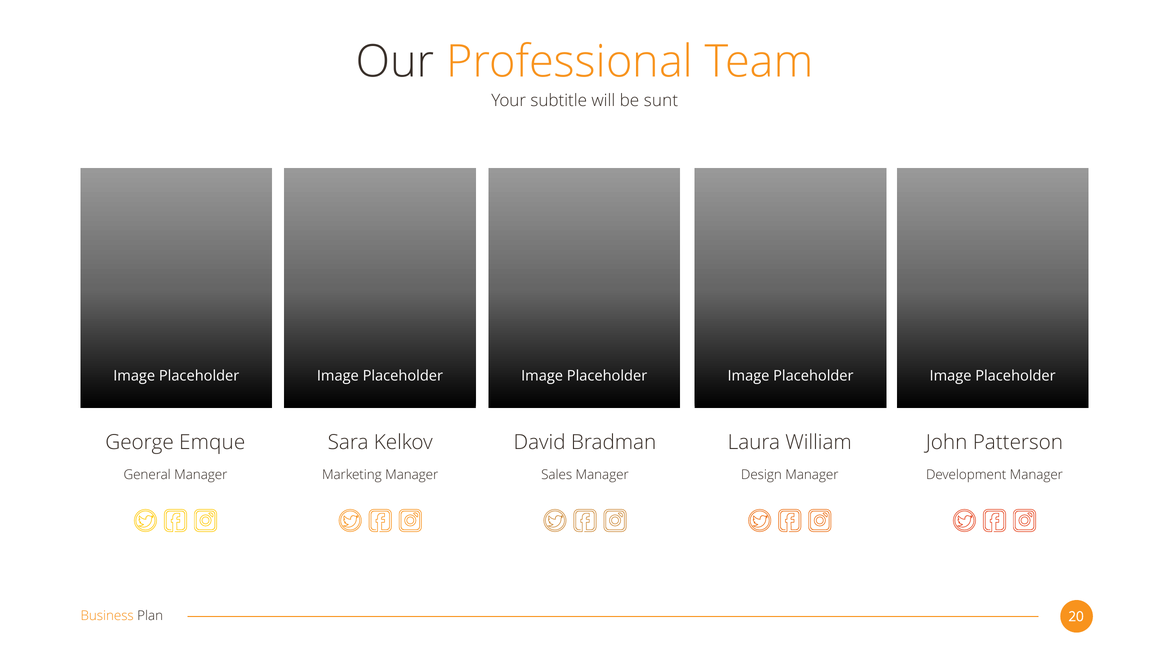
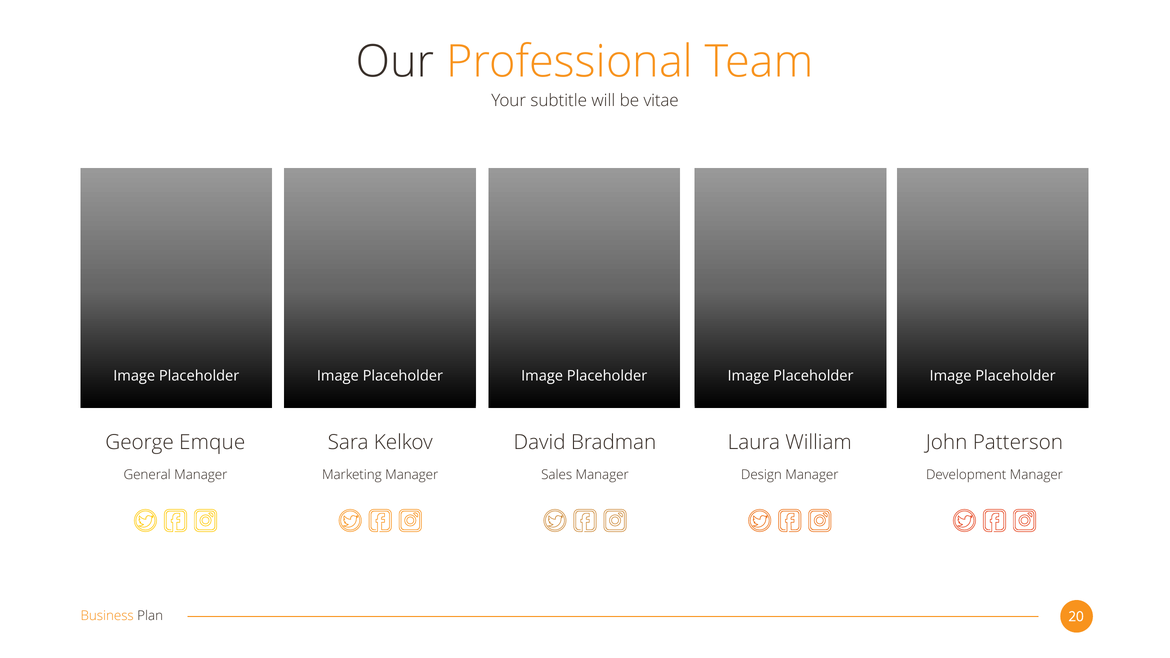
sunt: sunt -> vitae (661, 100)
